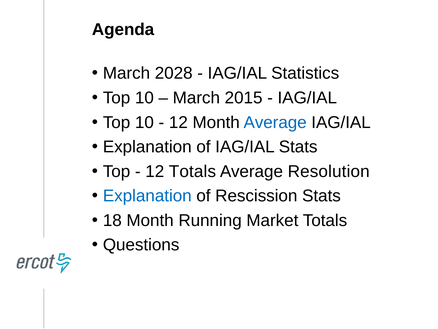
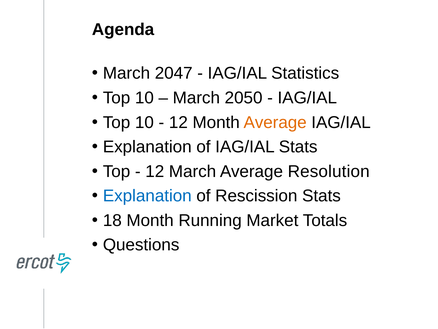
2028: 2028 -> 2047 (174, 73)
2015: 2015 -> 2050 (244, 98)
Average colour: blue -> orange (275, 122)
12 Totals: Totals -> March (193, 171)
